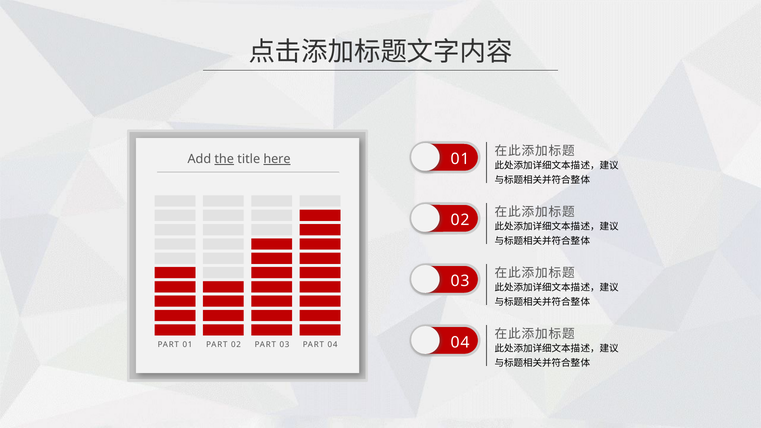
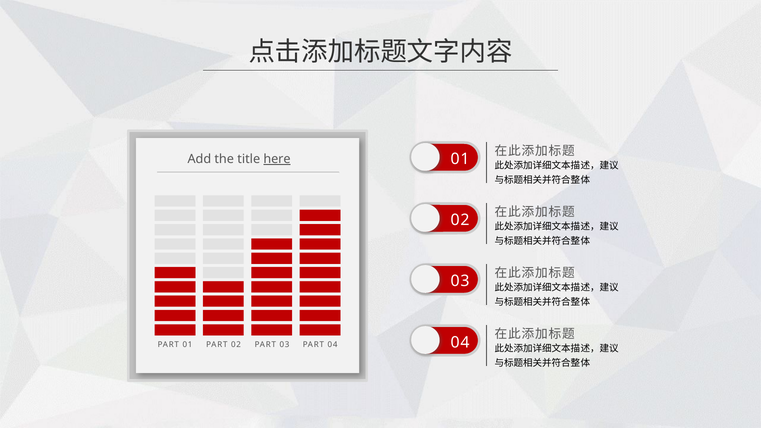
the underline: present -> none (224, 159)
